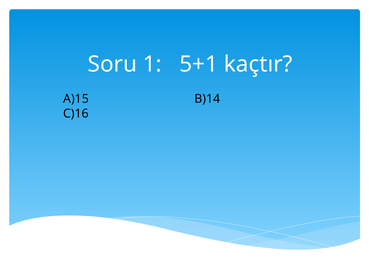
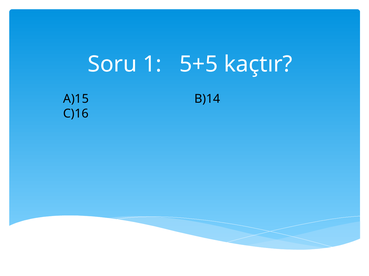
5+1: 5+1 -> 5+5 (199, 64)
